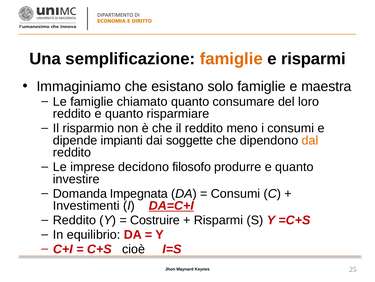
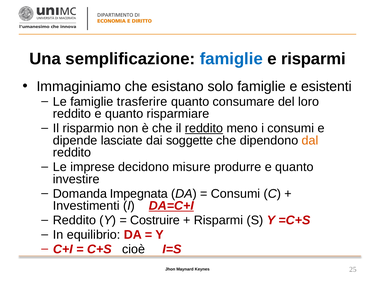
famiglie colour: orange -> blue (231, 59)
maestra: maestra -> esistenti (326, 86)
chiamato: chiamato -> trasferire (142, 101)
reddito underline: none -> present (204, 128)
impianti: impianti -> lasciate (122, 140)
filosofo: filosofo -> misure (191, 167)
